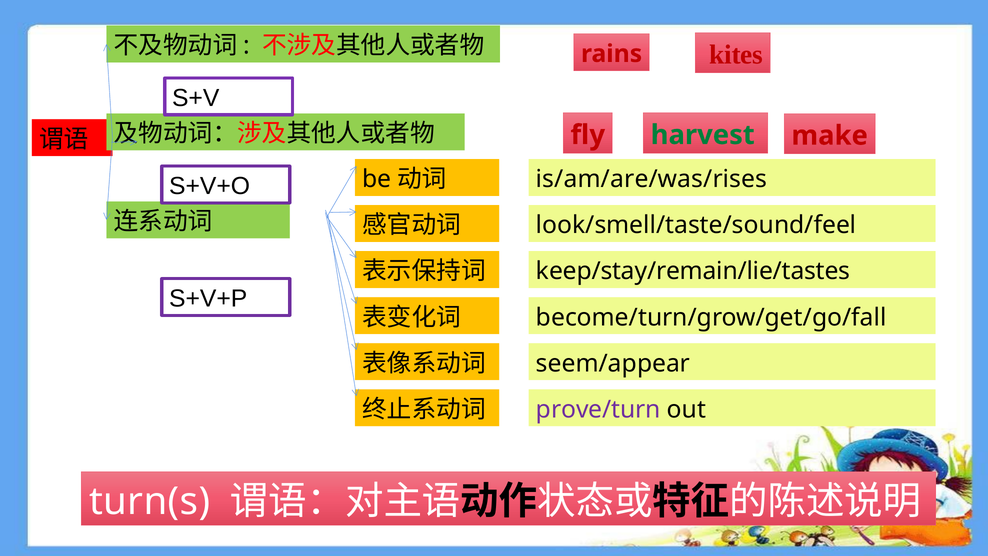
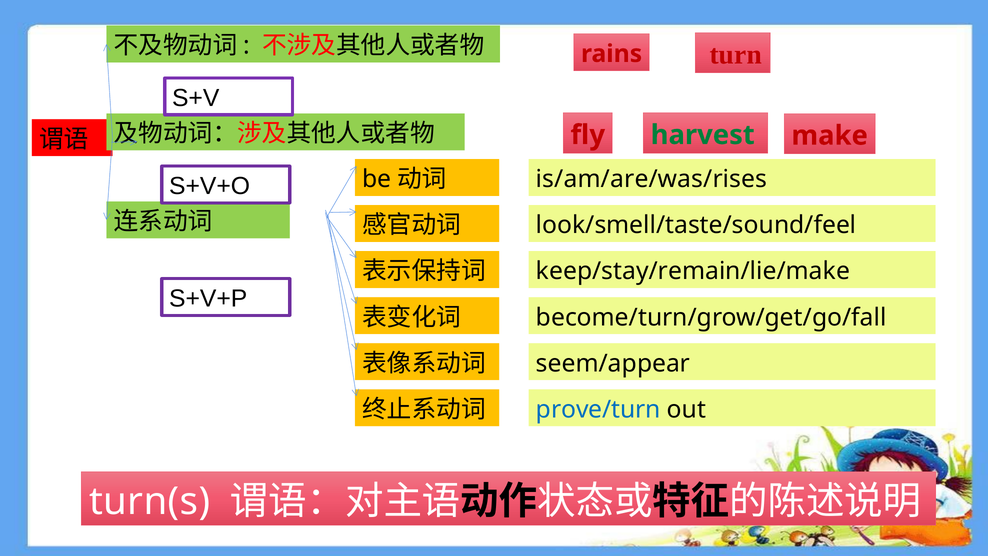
kites: kites -> turn (736, 55)
keep/stay/remain/lie/tastes: keep/stay/remain/lie/tastes -> keep/stay/remain/lie/make (693, 271)
prove/turn colour: purple -> blue (598, 409)
